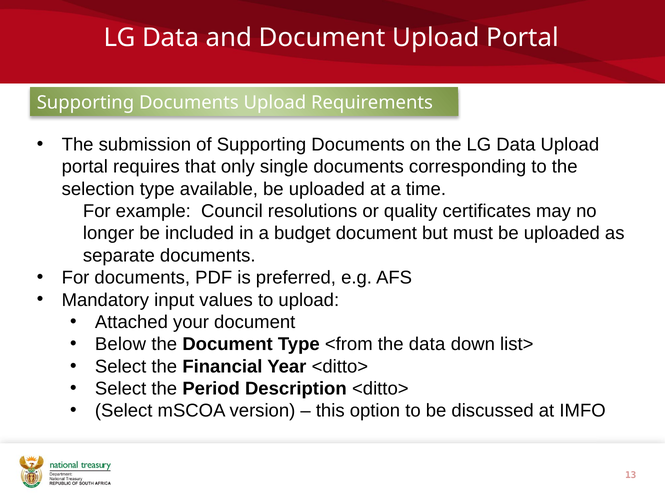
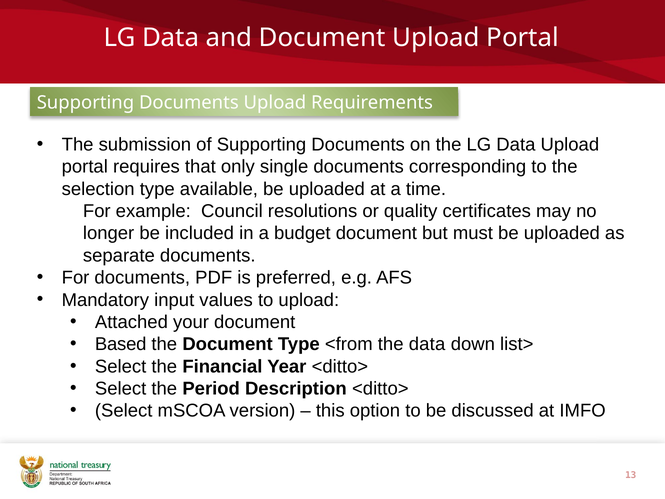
Below: Below -> Based (121, 344)
